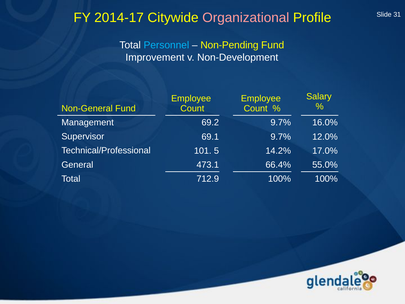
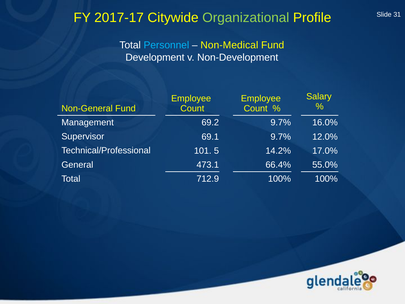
2014-17: 2014-17 -> 2017-17 (119, 18)
Organizational colour: pink -> light green (246, 18)
Non-Pending: Non-Pending -> Non-Medical (229, 45)
Improvement: Improvement -> Development (155, 57)
